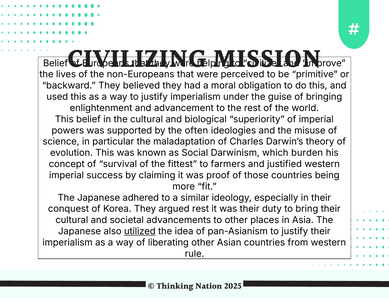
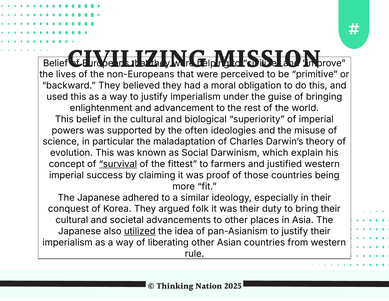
burden: burden -> explain (307, 153)
survival underline: none -> present (118, 164)
argued rest: rest -> folk (200, 209)
